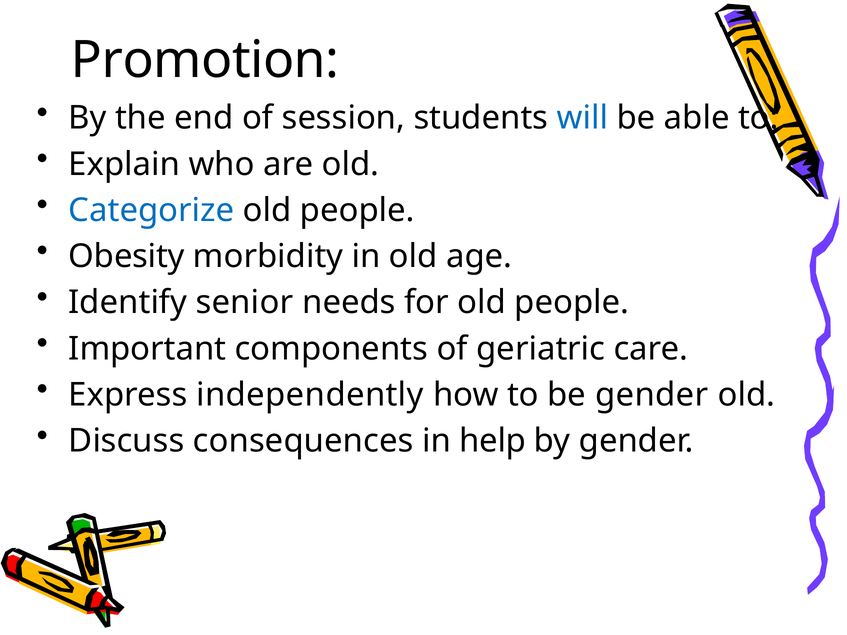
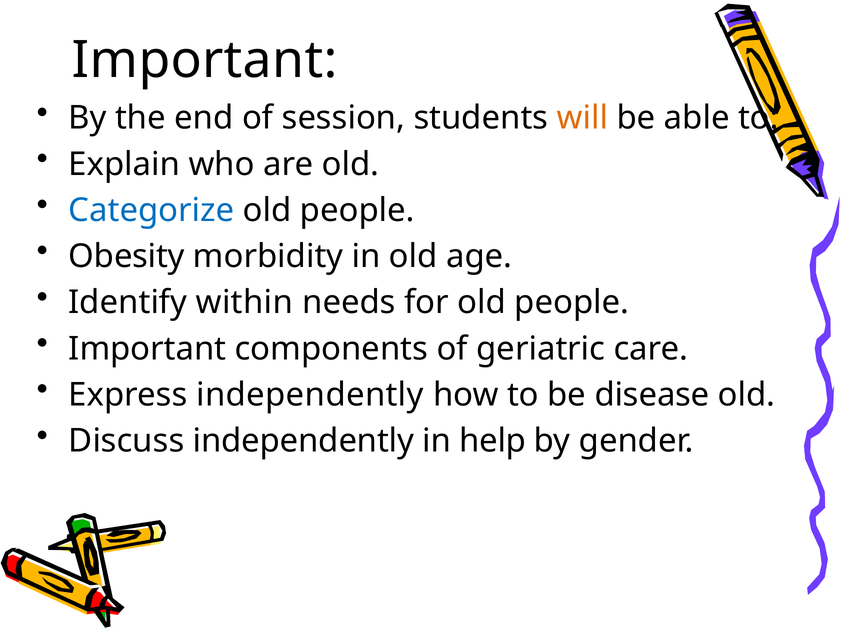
Promotion: Promotion -> Important (205, 60)
will colour: blue -> orange (582, 118)
senior: senior -> within (244, 303)
be gender: gender -> disease (652, 395)
Discuss consequences: consequences -> independently (303, 441)
